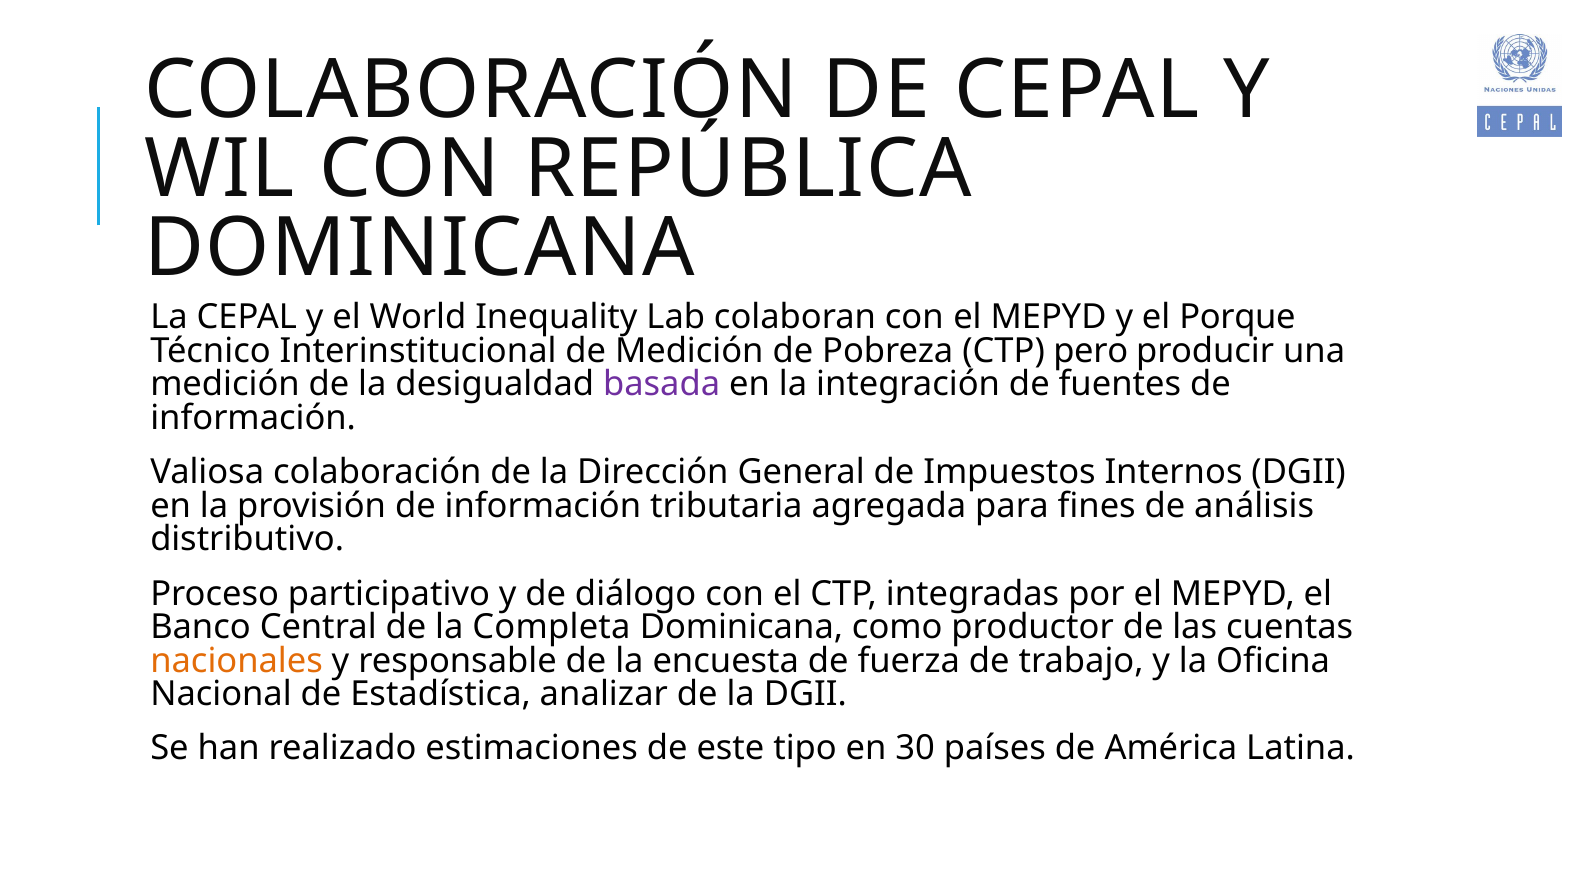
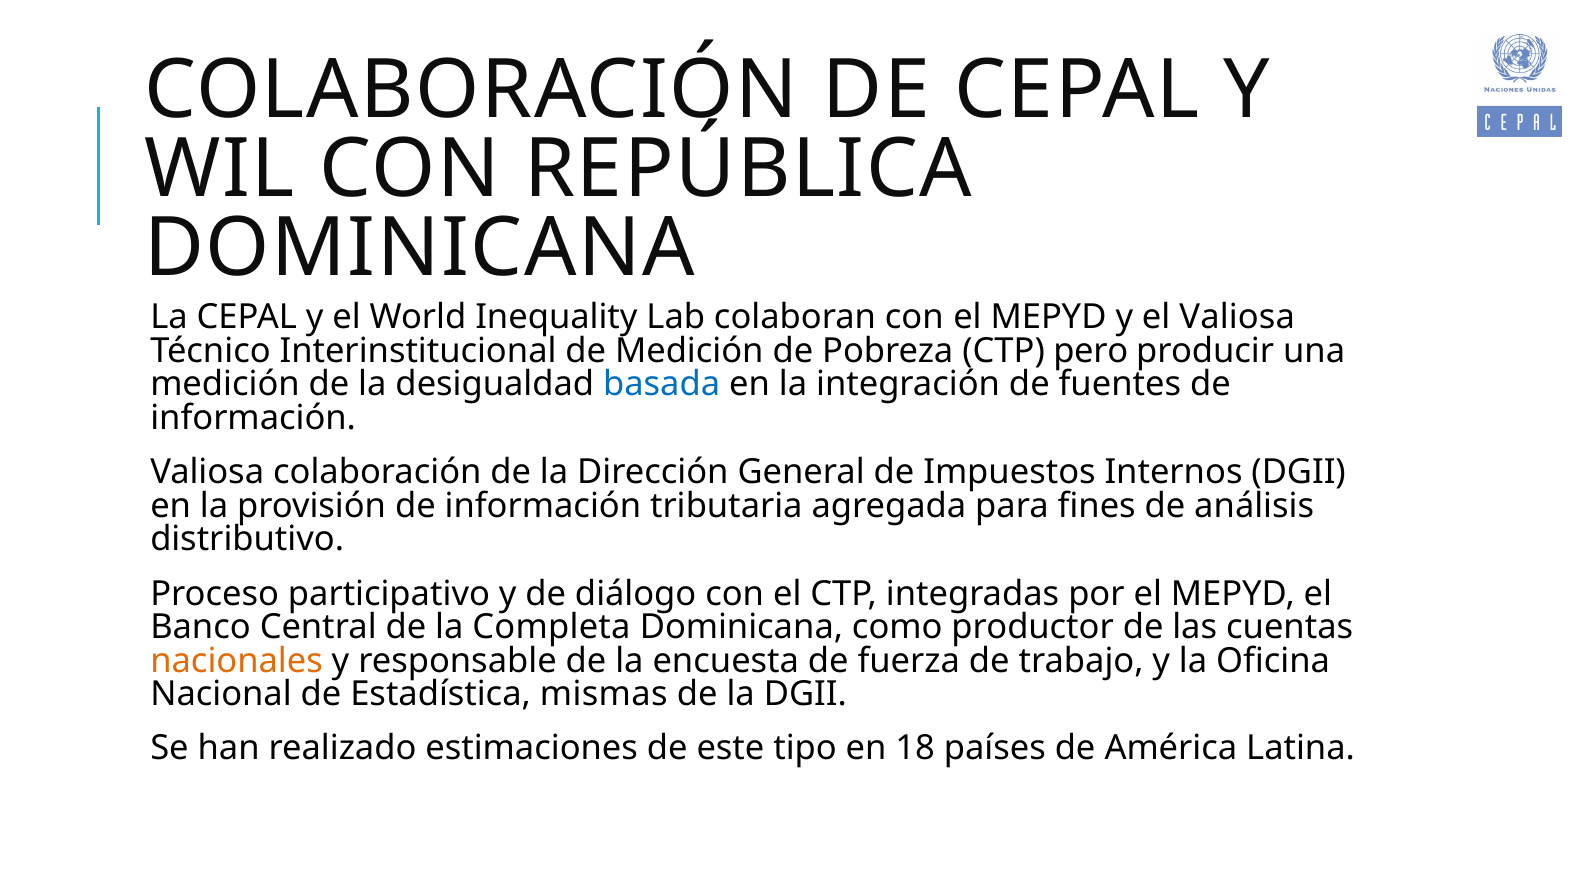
el Porque: Porque -> Valiosa (1237, 317)
basada colour: purple -> blue (662, 384)
analizar: analizar -> mismas (604, 694)
30: 30 -> 18 (915, 748)
